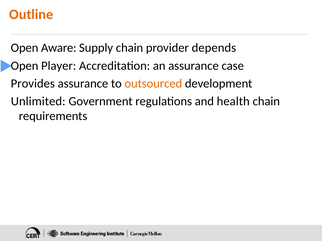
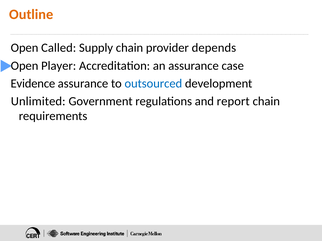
Aware: Aware -> Called (59, 48)
Provides: Provides -> Evidence (33, 84)
outsourced colour: orange -> blue (153, 84)
health: health -> report (233, 101)
